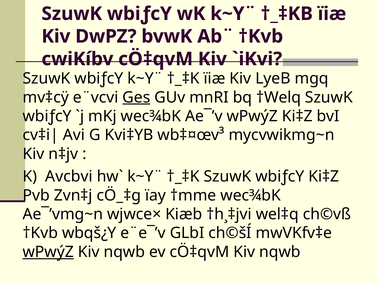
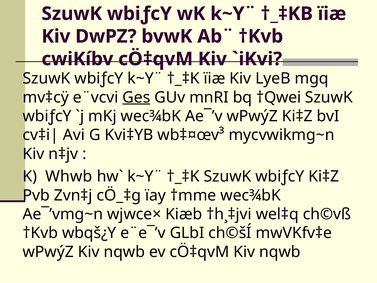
†Welq: †Welq -> †Qwei (279, 97)
Avcbvi: Avcbvi -> Whwb (69, 176)
wPwýZ underline: present -> none (48, 252)
